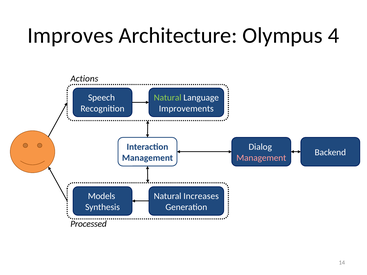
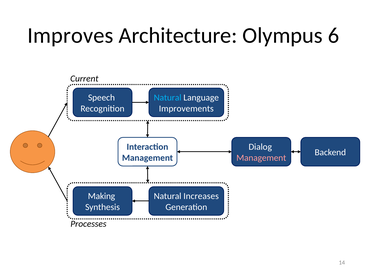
4: 4 -> 6 (333, 36)
Actions: Actions -> Current (84, 79)
Natural colour: light green -> light blue (168, 98)
Models: Models -> Making (102, 196)
Processed: Processed -> Processes (88, 224)
